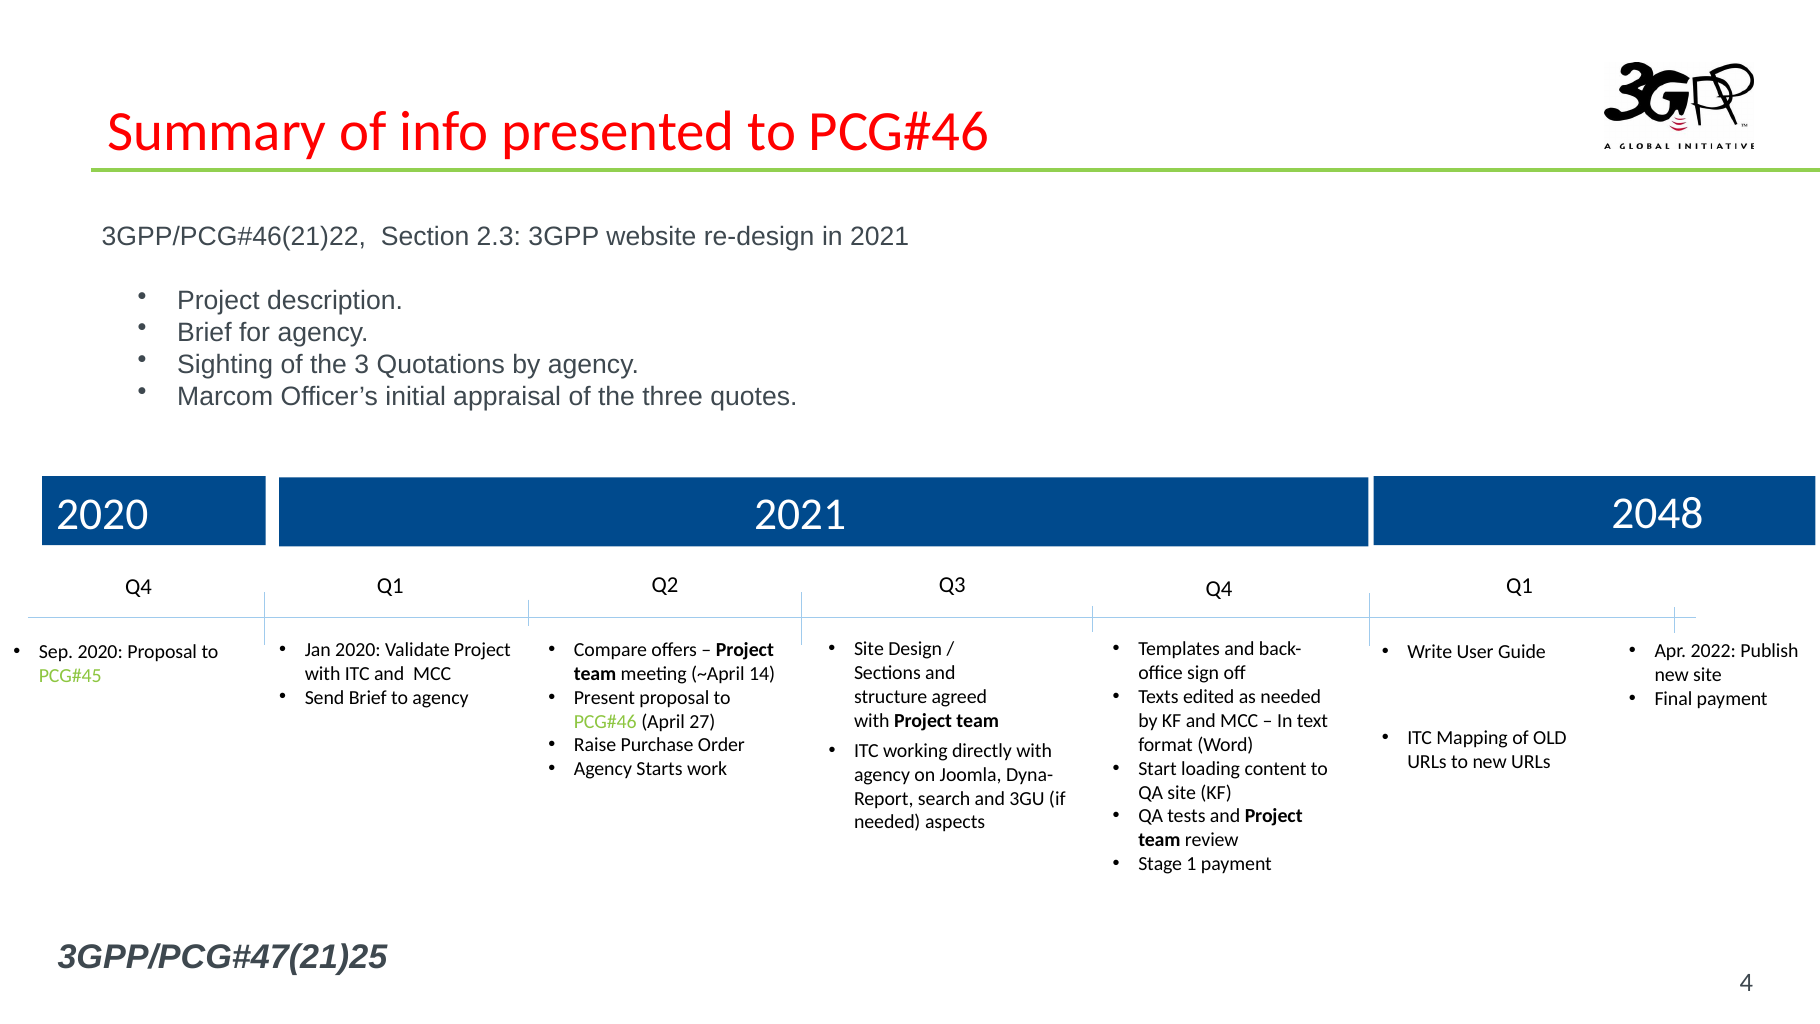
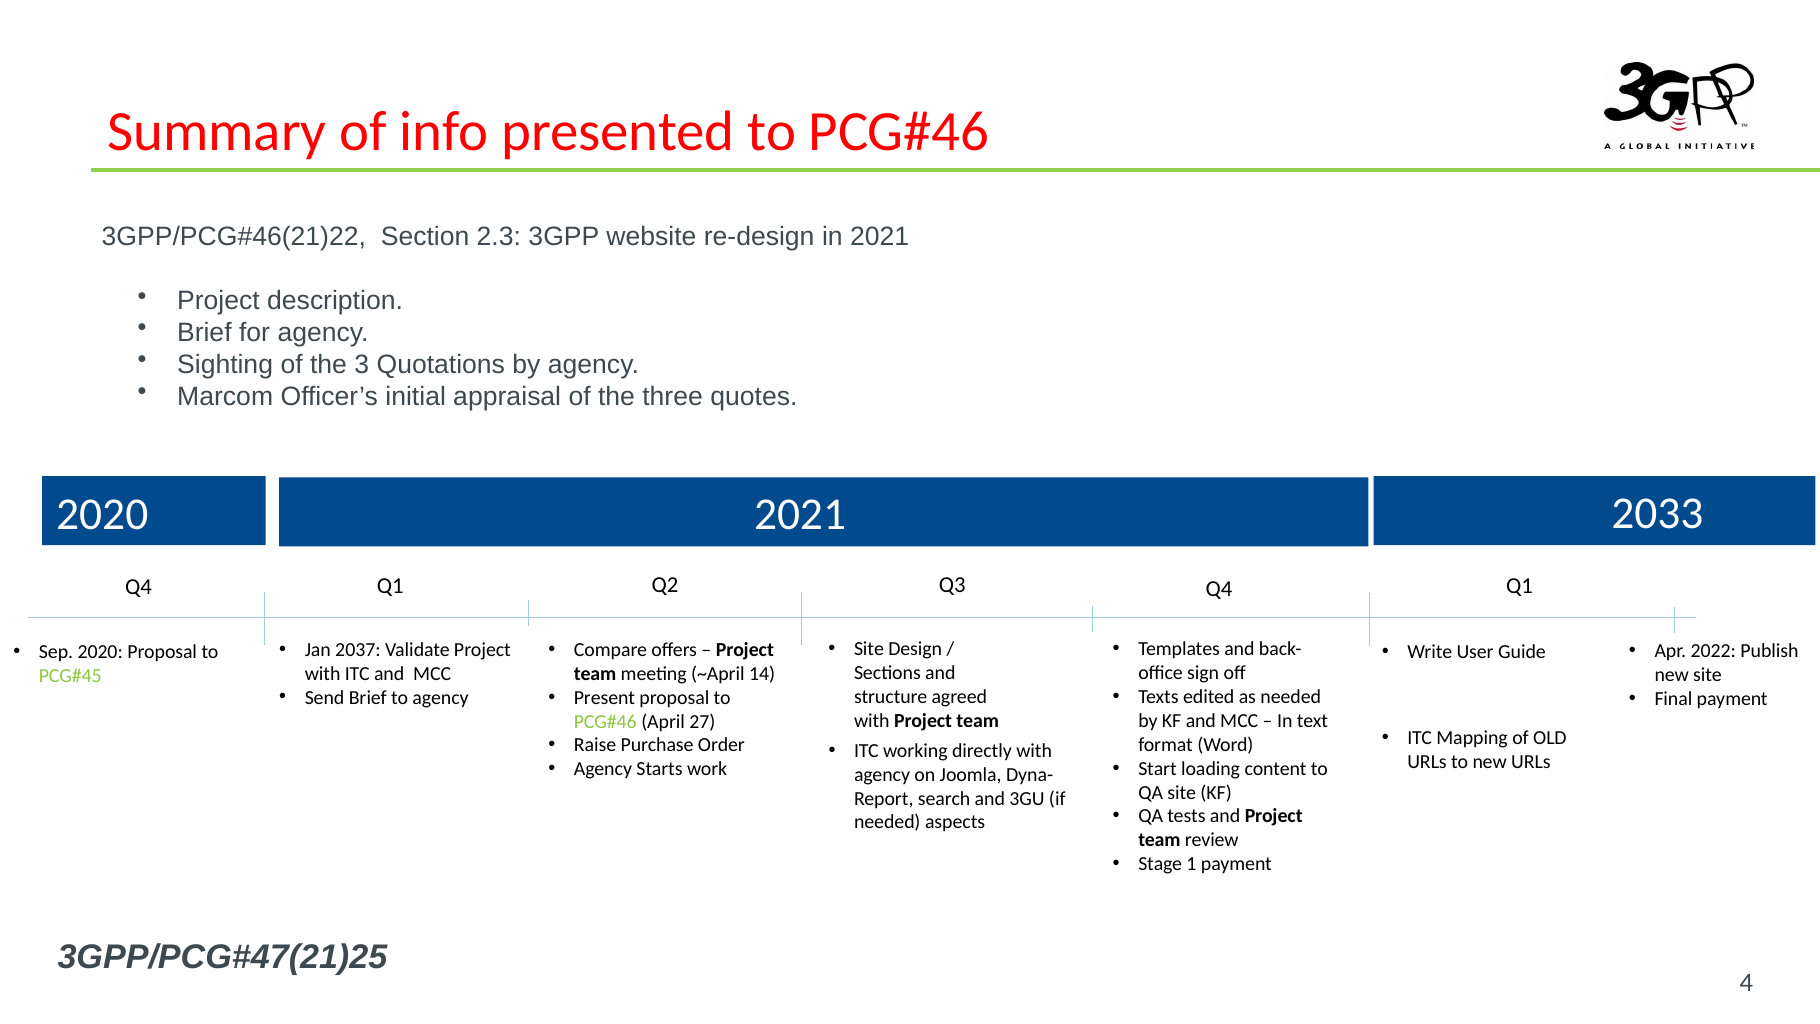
2048: 2048 -> 2033 (1657, 513)
Jan 2020: 2020 -> 2037 (358, 650)
